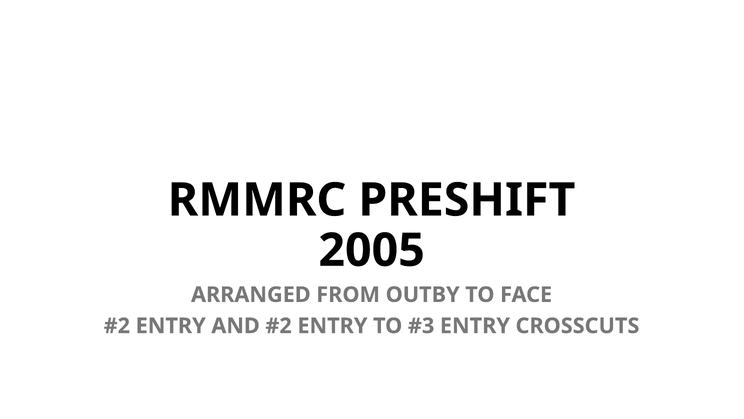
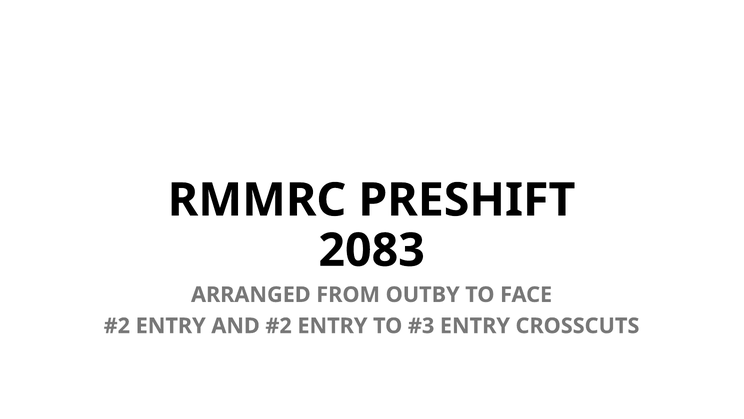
2005: 2005 -> 2083 (372, 250)
